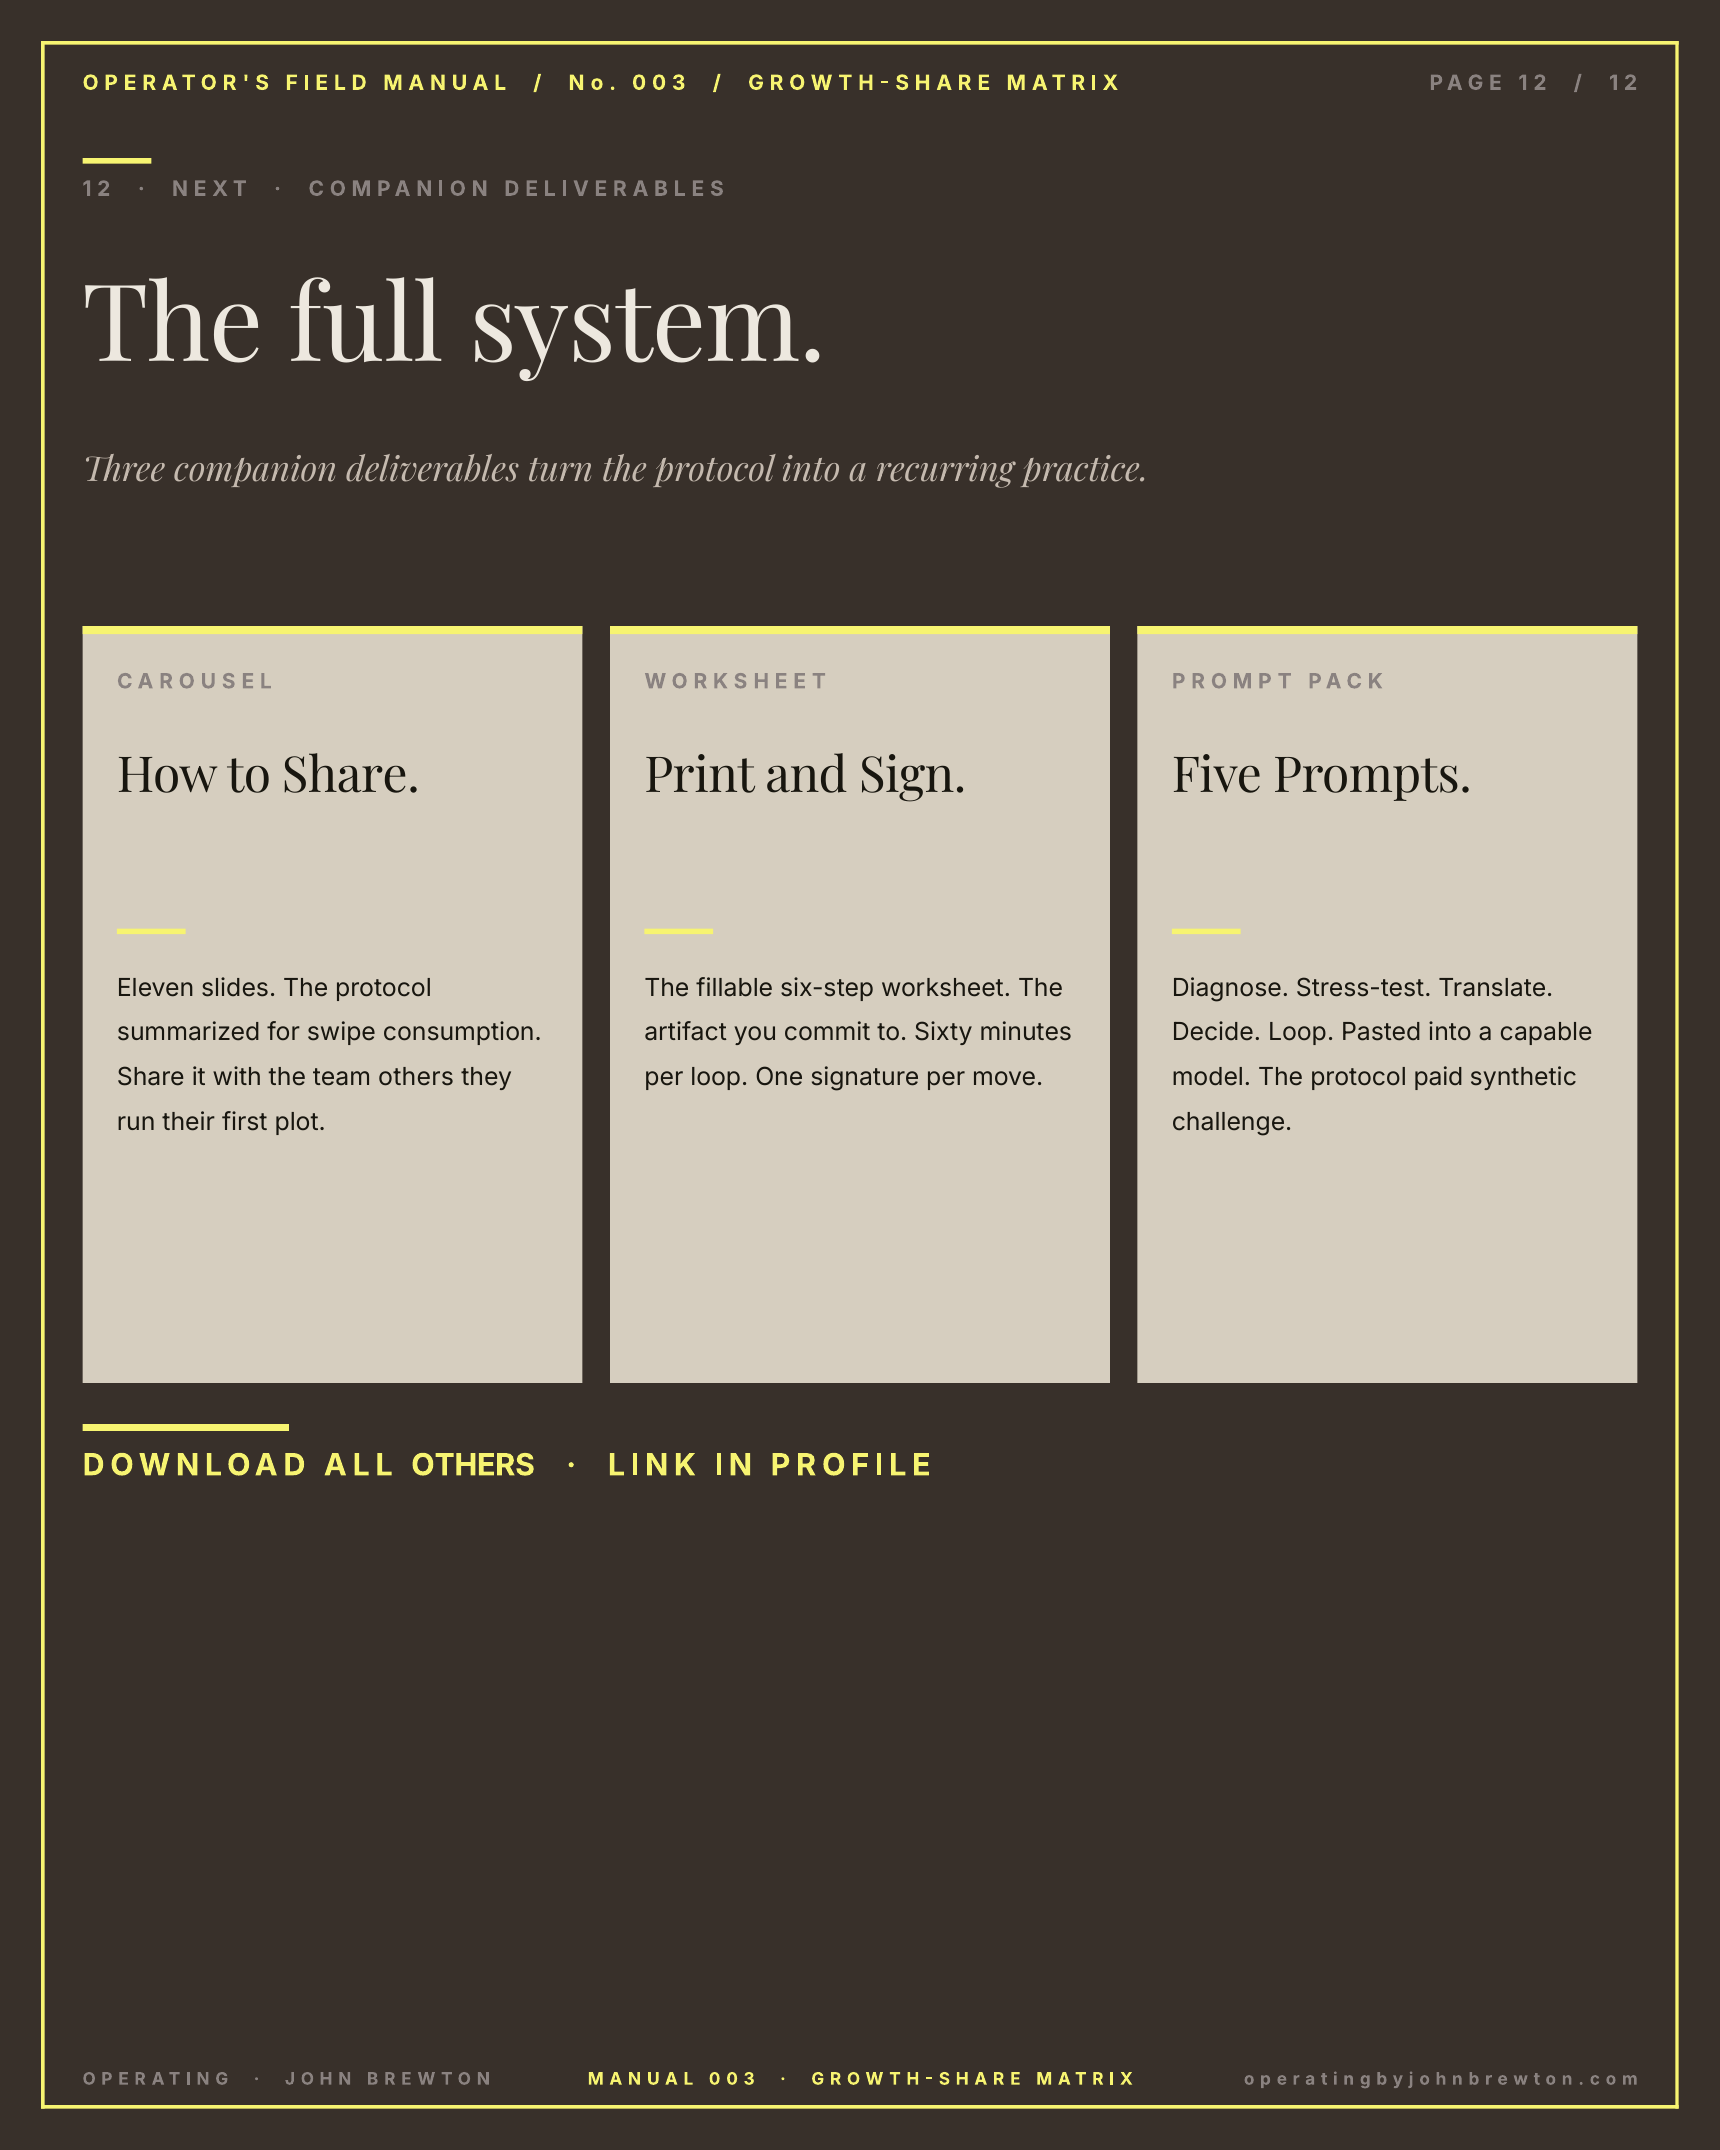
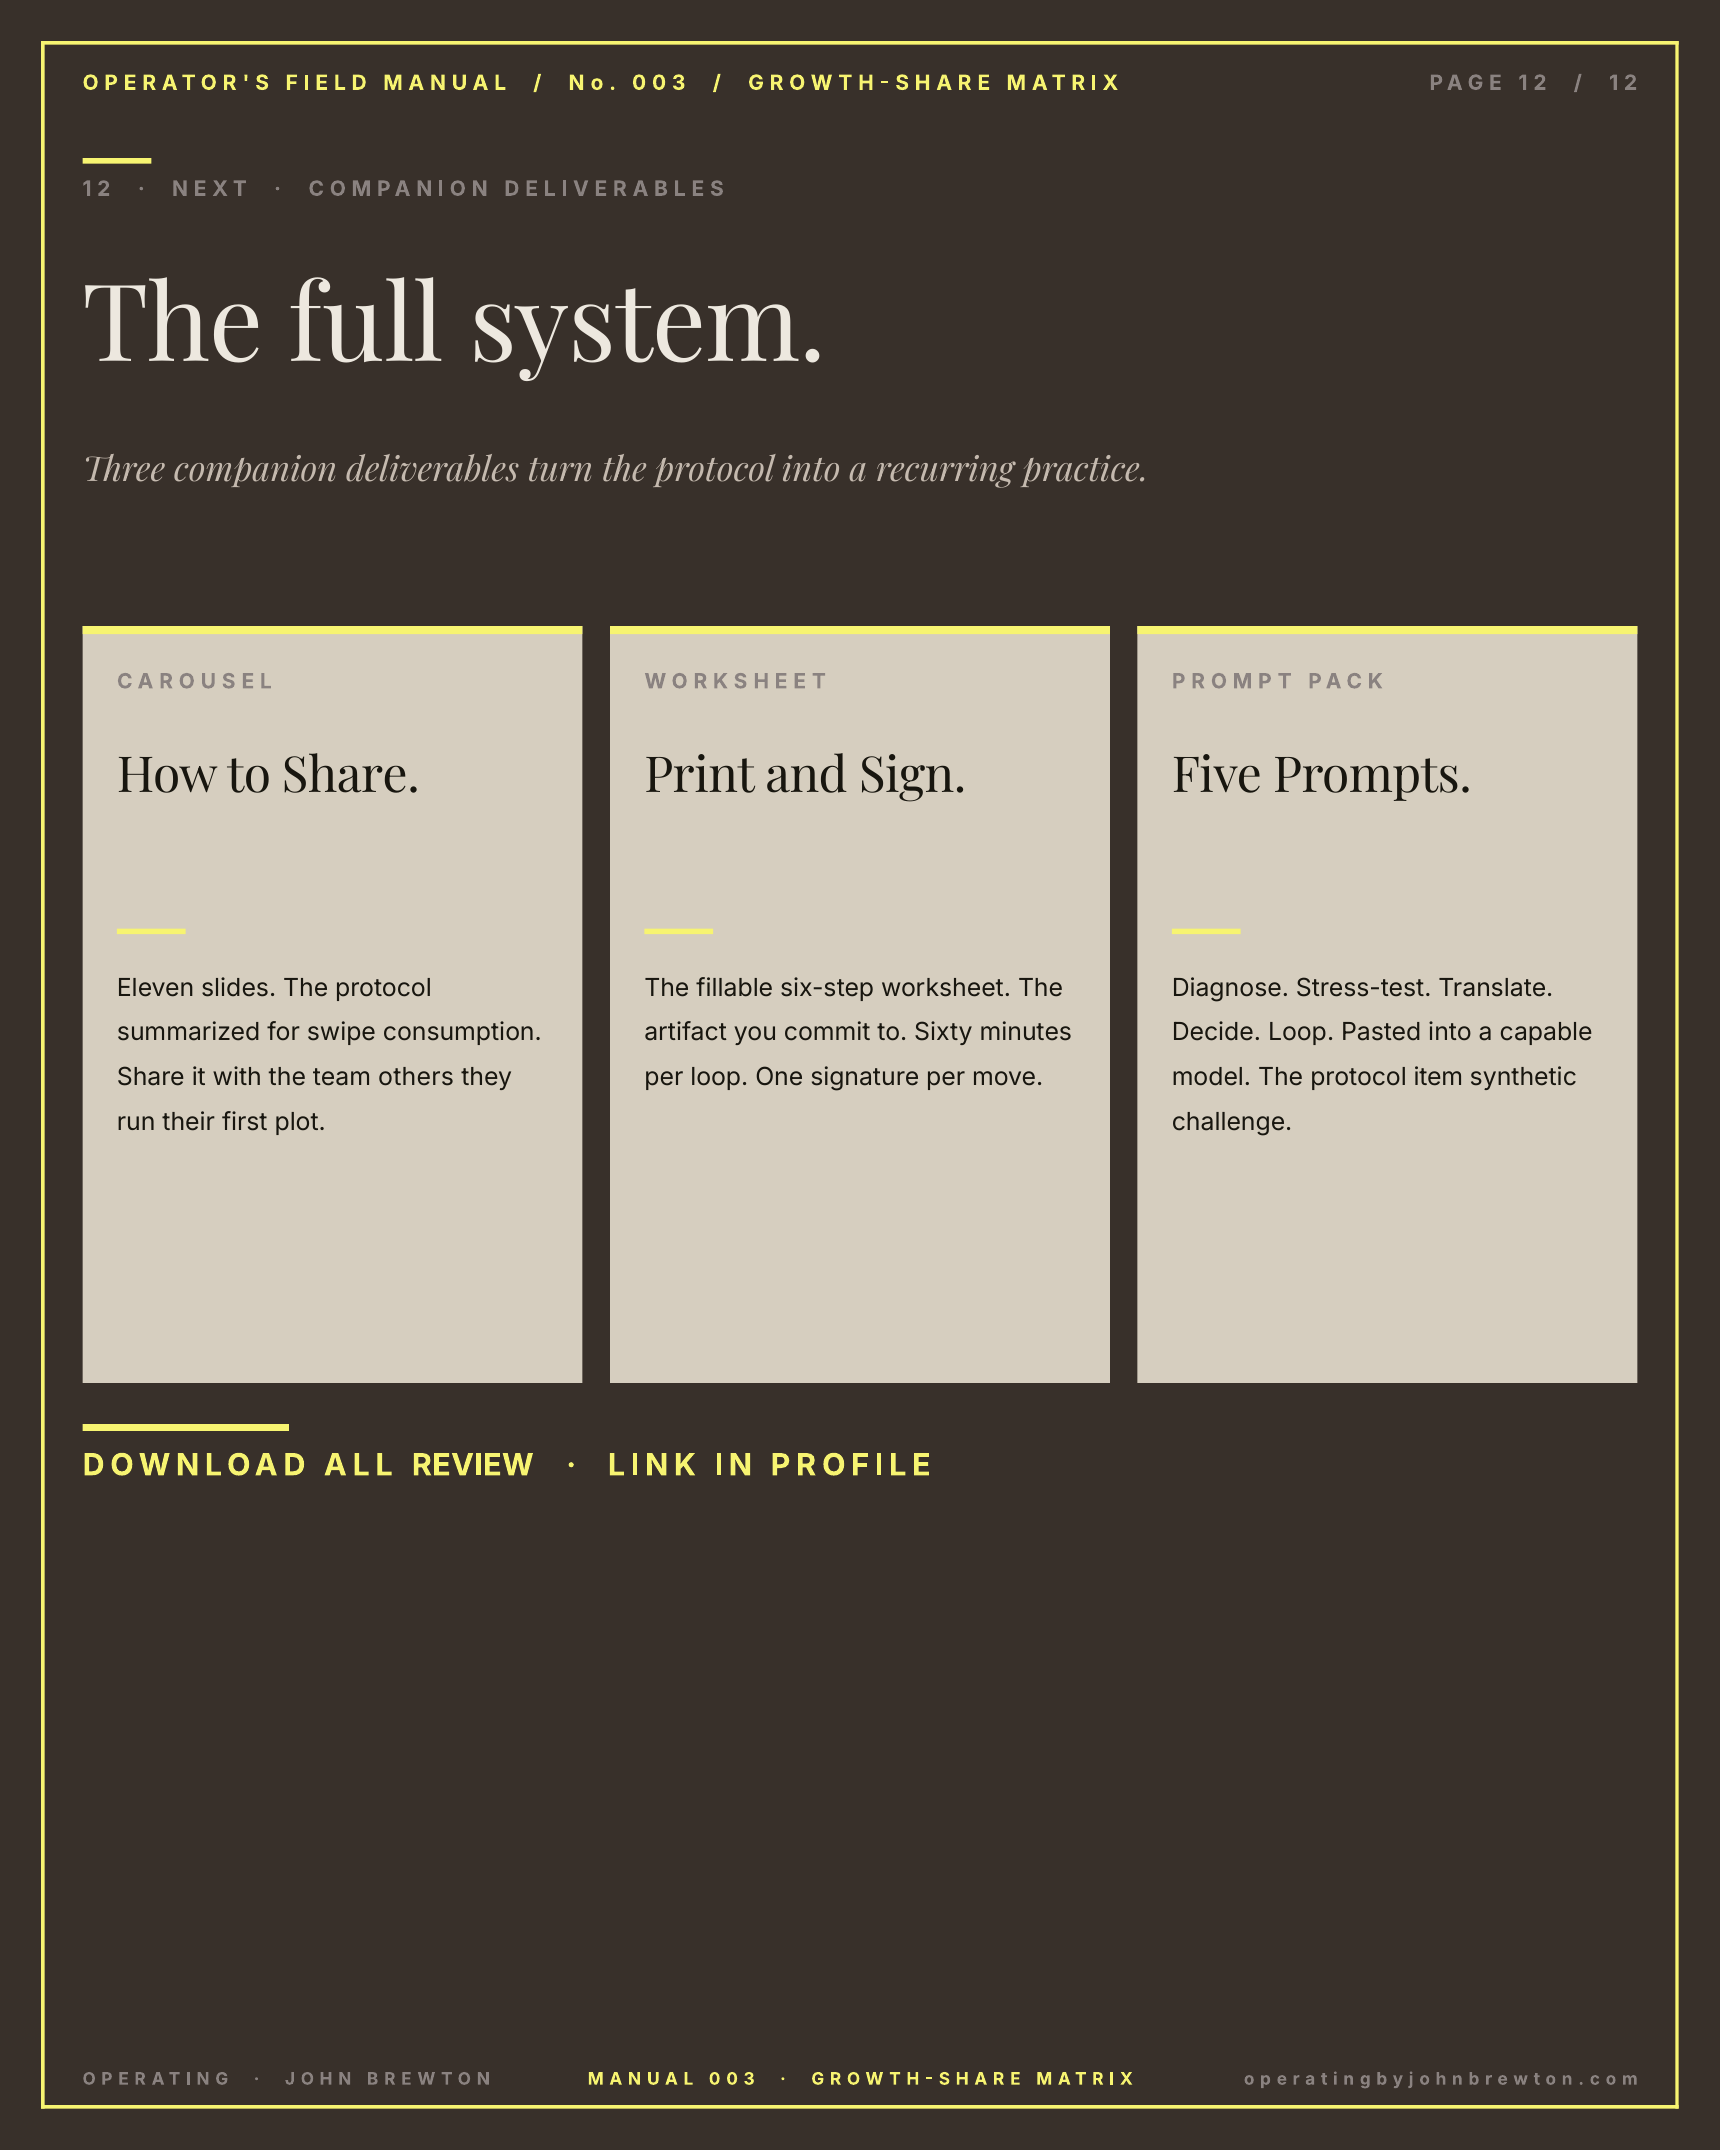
paid: paid -> item (1438, 1077)
ALL OTHERS: OTHERS -> REVIEW (473, 1465)
